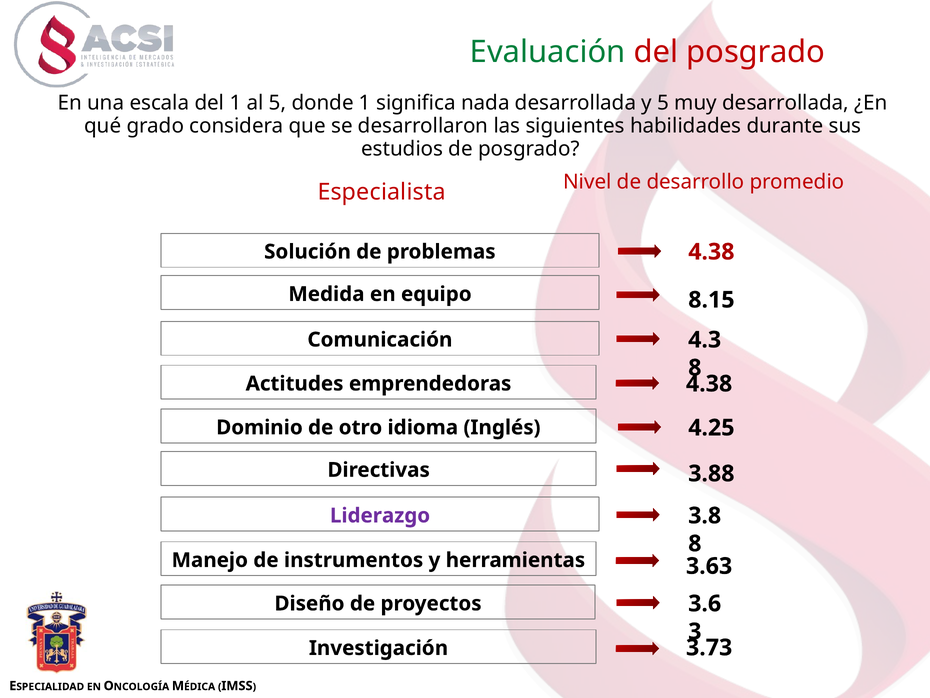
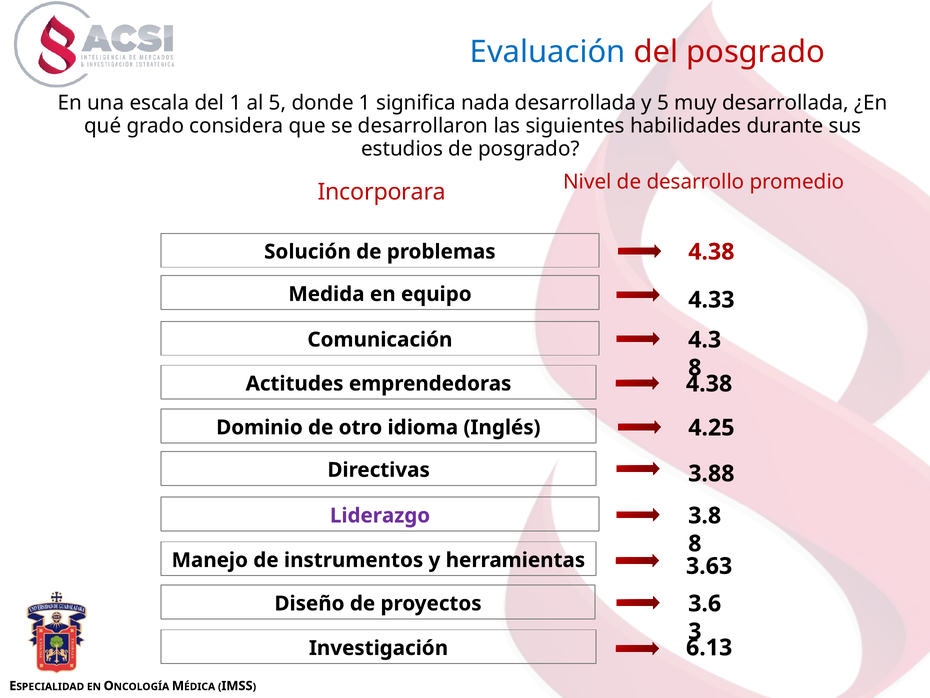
Evaluación colour: green -> blue (548, 52)
Especialista: Especialista -> Incorporara (382, 192)
8.15: 8.15 -> 4.33 (711, 300)
3.73: 3.73 -> 6.13 (709, 647)
